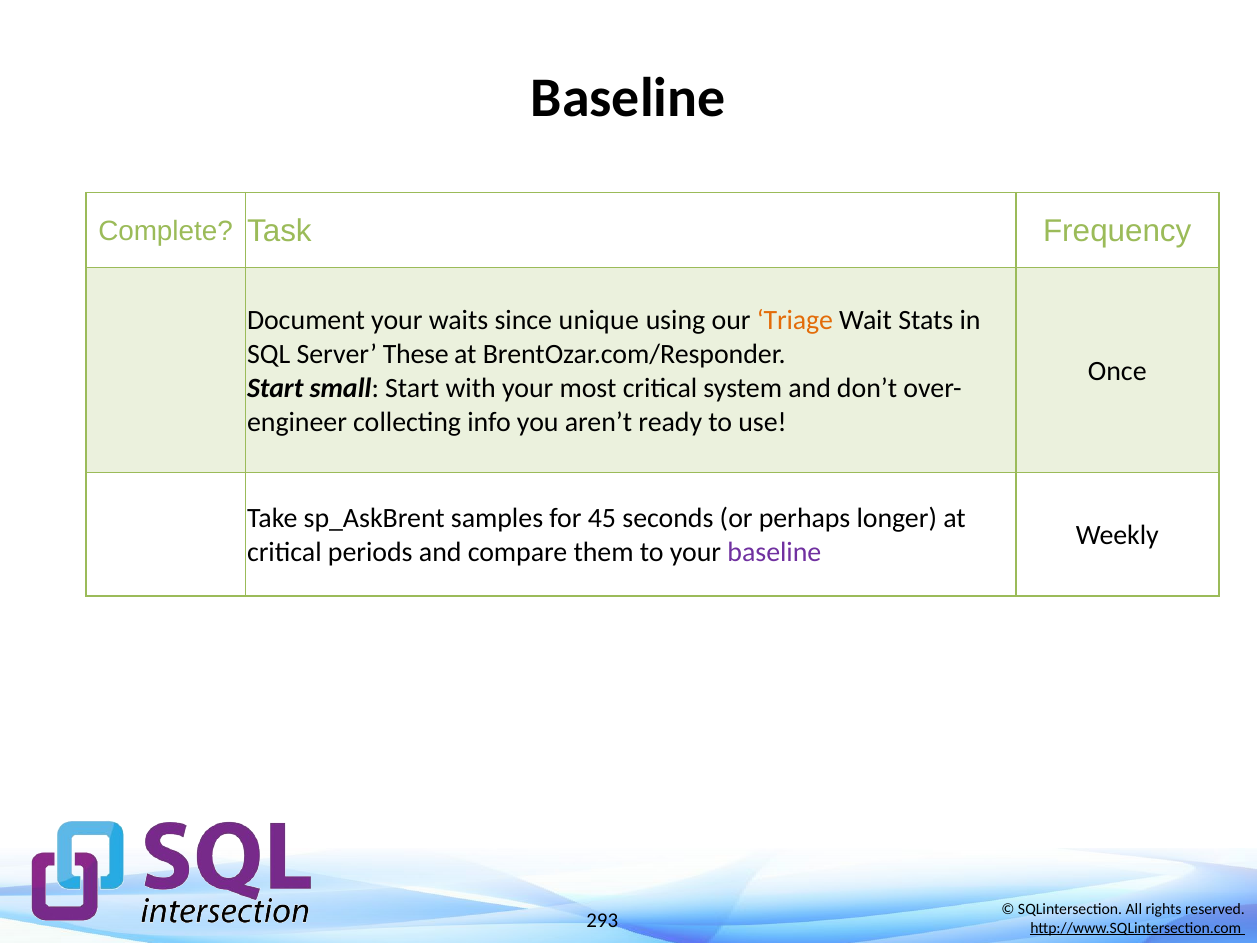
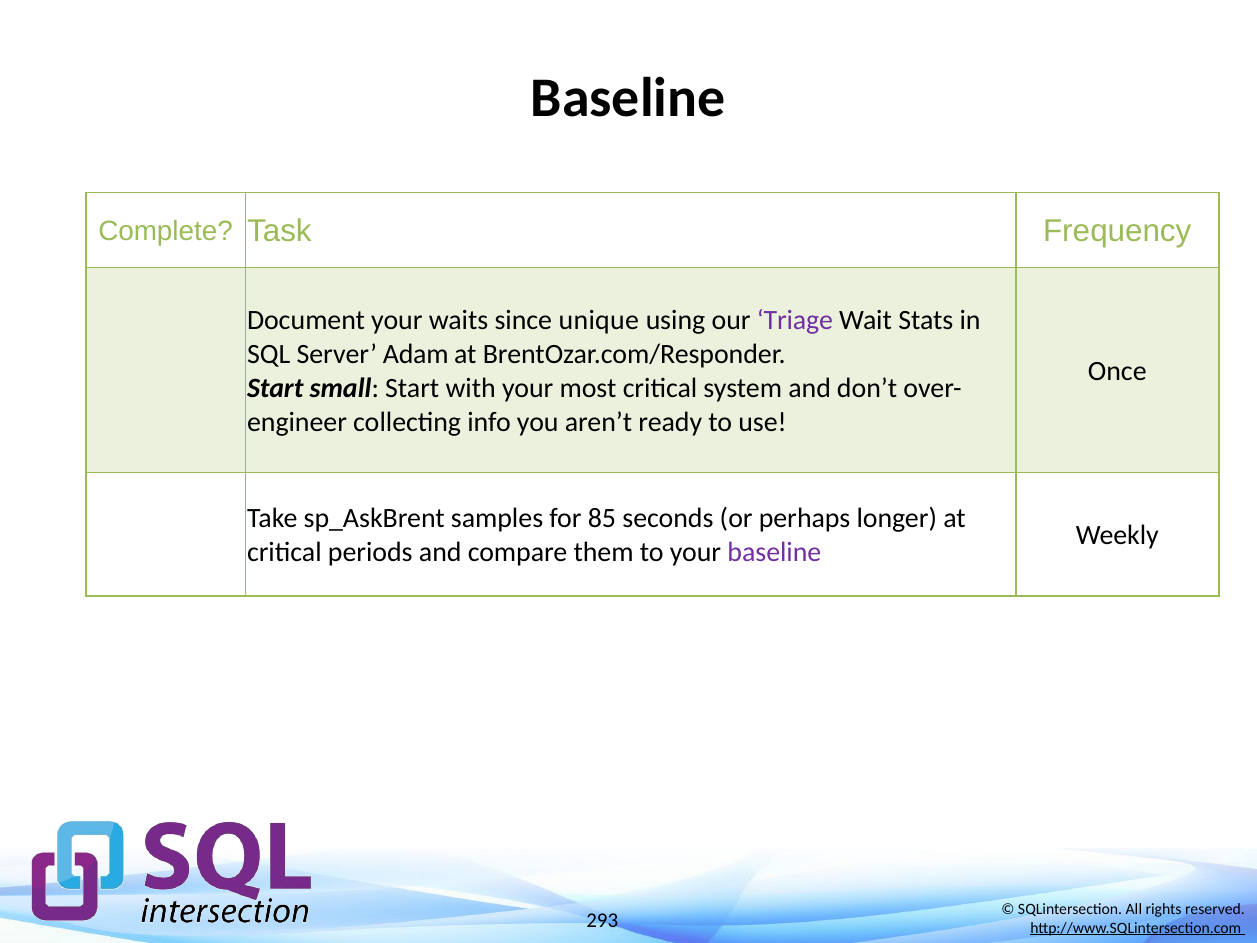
Triage colour: orange -> purple (795, 320)
These: These -> Adam (416, 354)
45: 45 -> 85 (602, 518)
